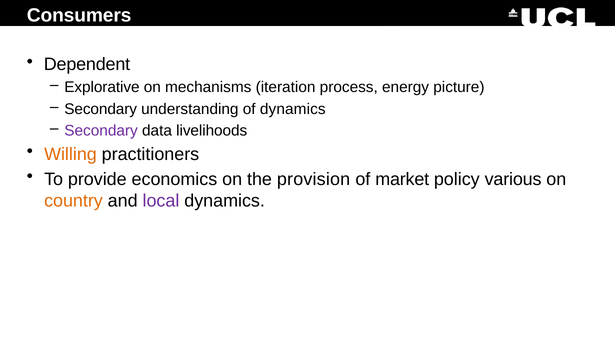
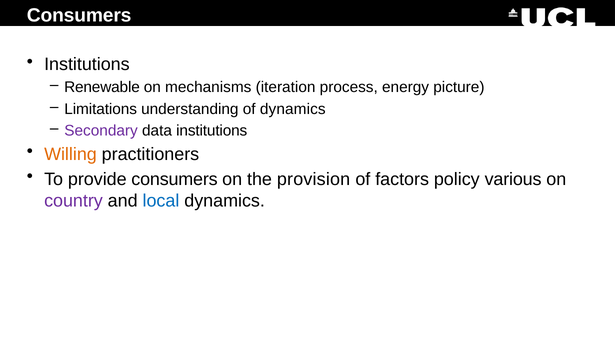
Dependent: Dependent -> Institutions (87, 65)
Explorative: Explorative -> Renewable (102, 87)
Secondary: Secondary -> Limitations (101, 109)
data livelihoods: livelihoods -> institutions (212, 130)
provide economics: economics -> consumers (175, 179)
market: market -> factors (402, 179)
country colour: orange -> purple (73, 201)
local colour: purple -> blue (161, 201)
